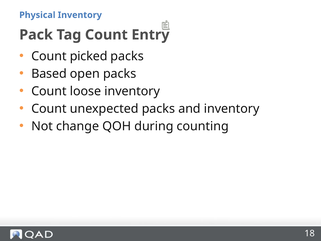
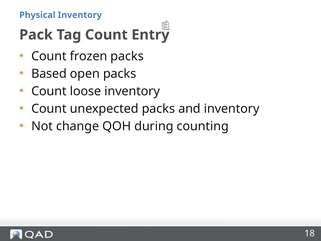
picked: picked -> frozen (89, 56)
